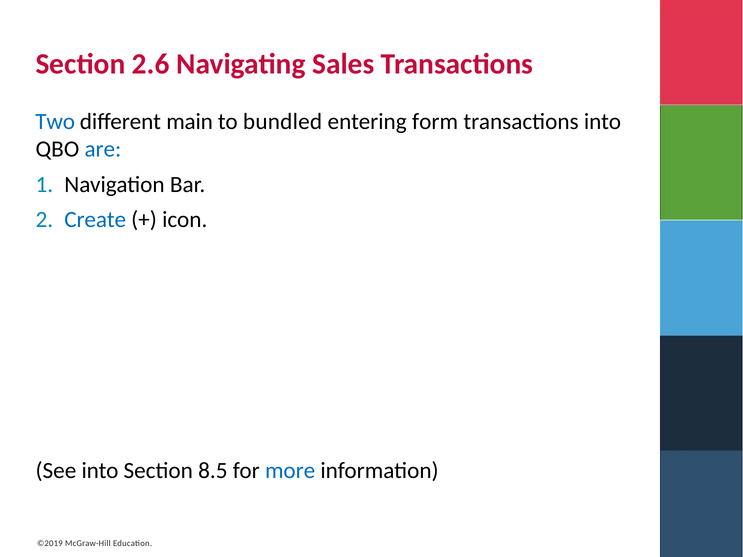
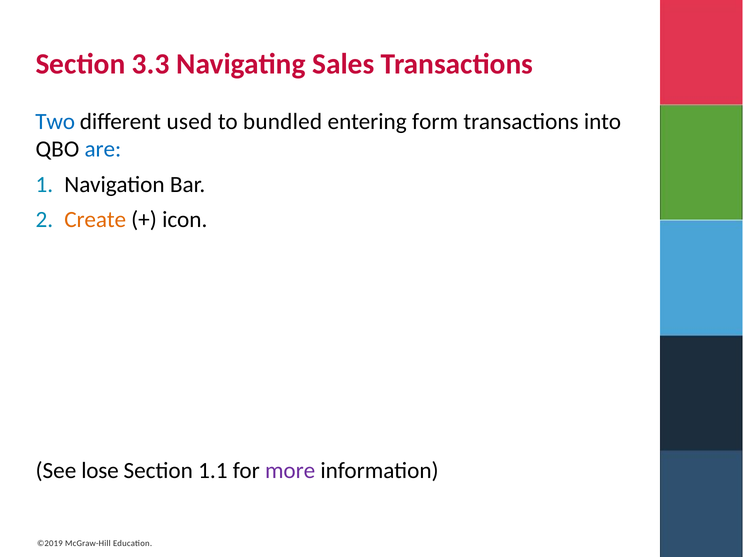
2.6: 2.6 -> 3.3 (151, 64)
main: main -> used (189, 122)
Create colour: blue -> orange (95, 220)
See into: into -> lose (100, 471)
8.5: 8.5 -> 1.1 (213, 471)
more colour: blue -> purple (290, 471)
